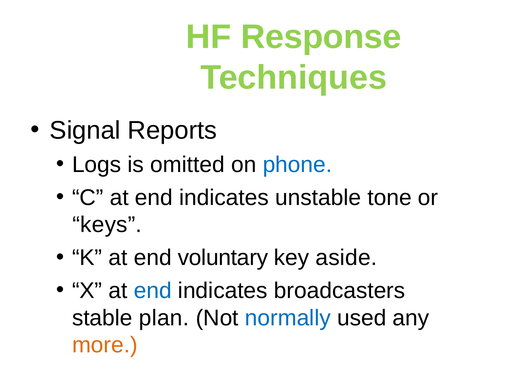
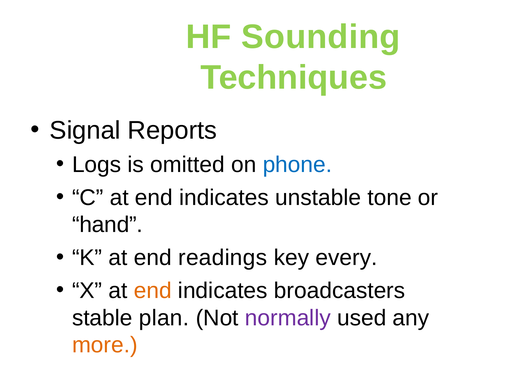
Response: Response -> Sounding (321, 37)
keys: keys -> hand (107, 225)
voluntary: voluntary -> readings (223, 258)
aside: aside -> every (346, 258)
end colour: blue -> orange (153, 291)
normally colour: blue -> purple (288, 318)
